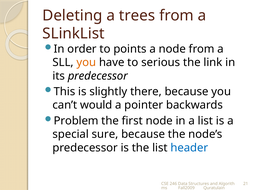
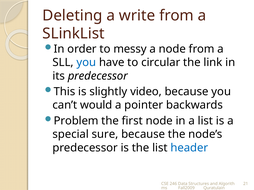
trees: trees -> write (137, 15)
points: points -> messy (130, 49)
you colour: orange -> blue (86, 63)
serious: serious -> circular (161, 63)
there: there -> video (146, 92)
